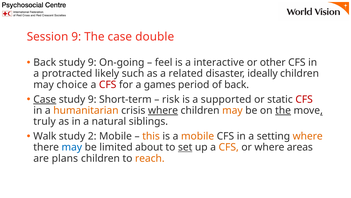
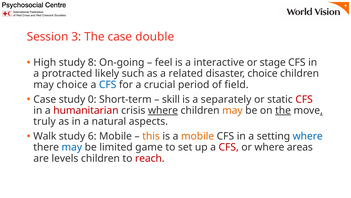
Session 9: 9 -> 3 (76, 37)
Back: Back -> High (45, 62)
9: 9 -> 8 (92, 62)
other: other -> stage (273, 62)
disaster ideally: ideally -> choice (263, 73)
CFS colour: red -> blue (108, 84)
games: games -> crucial (160, 84)
of back: back -> field (237, 84)
Case underline: present -> none (45, 99)
9: 9 -> 0 (92, 99)
risk: risk -> skill (171, 99)
supported: supported -> separately (226, 99)
humanitarian colour: orange -> red (86, 110)
siblings: siblings -> aspects (148, 121)
2: 2 -> 6 (92, 136)
where colour: orange -> blue (308, 136)
about: about -> game (149, 147)
set underline: present -> none (185, 147)
CFS colour: orange -> red (229, 147)
plans: plans -> levels (65, 158)
reach colour: orange -> red (150, 158)
